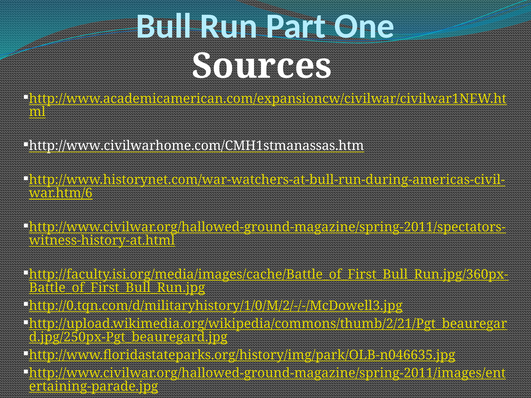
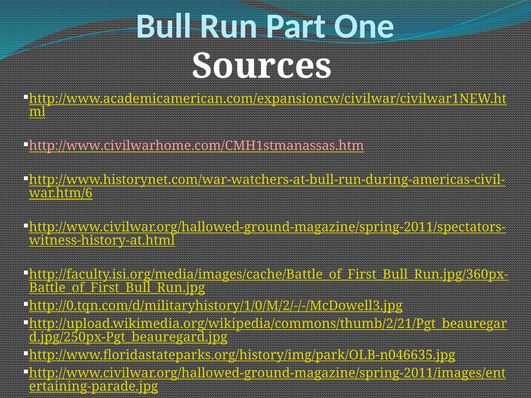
http://www.civilwarhome.com/CMH1stmanassas.htm colour: white -> pink (197, 146)
